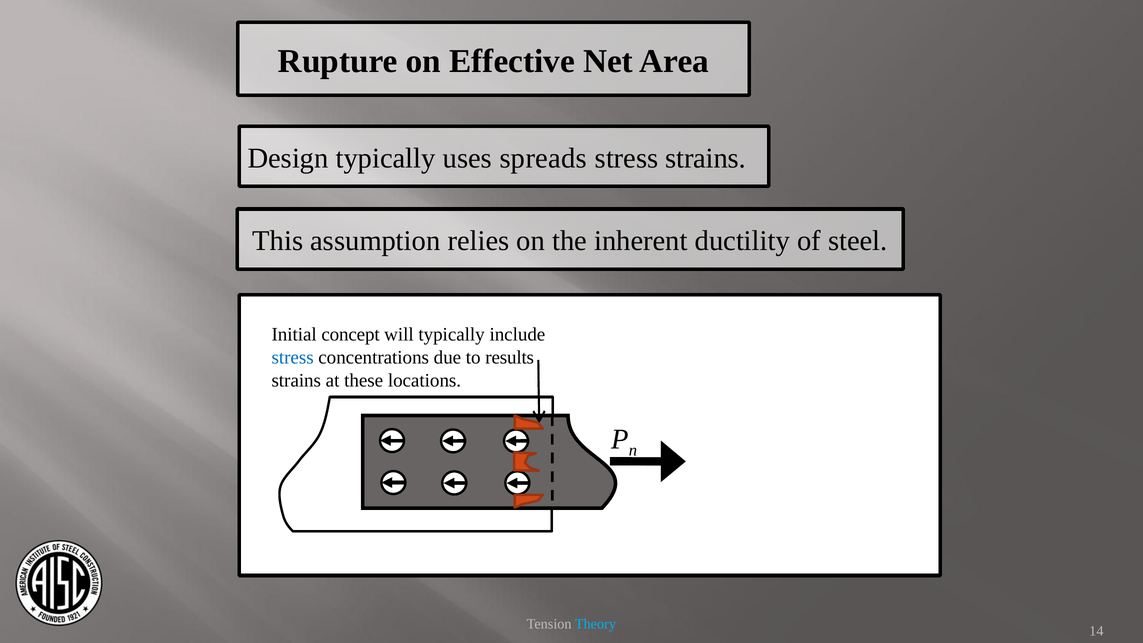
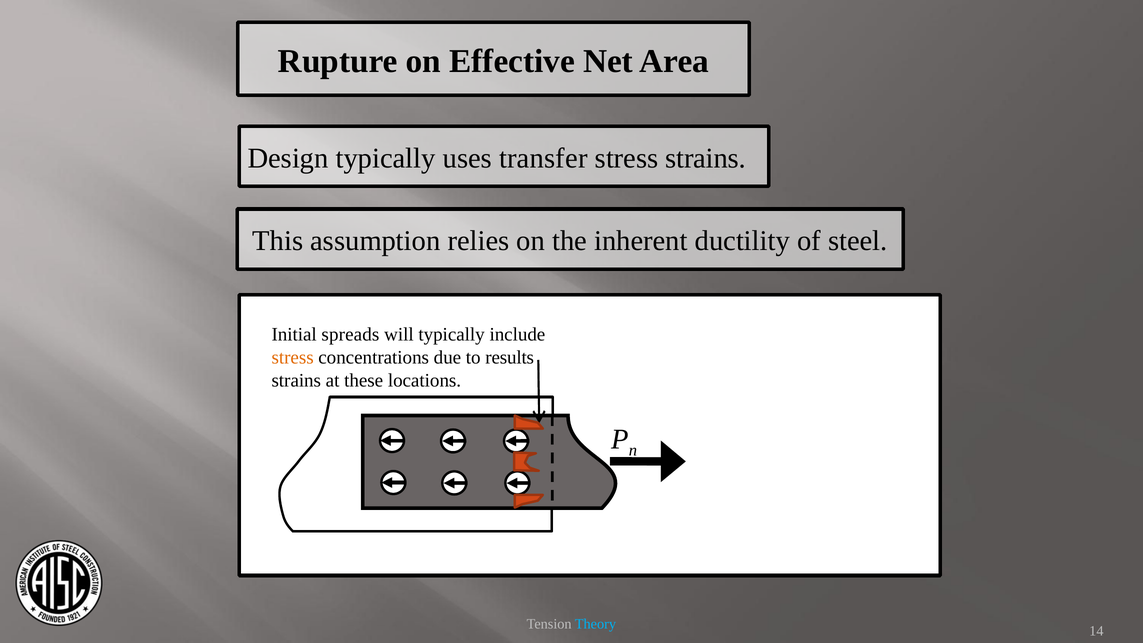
spreads: spreads -> transfer (543, 158)
concept: concept -> spreads (350, 335)
stress colour: blue -> orange (293, 357)
